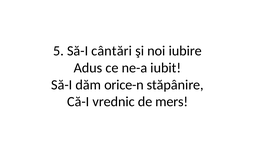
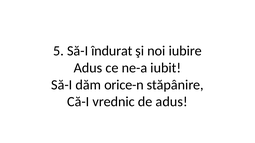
cântări: cântări -> îndurat (112, 51)
de mers: mers -> adus (172, 102)
